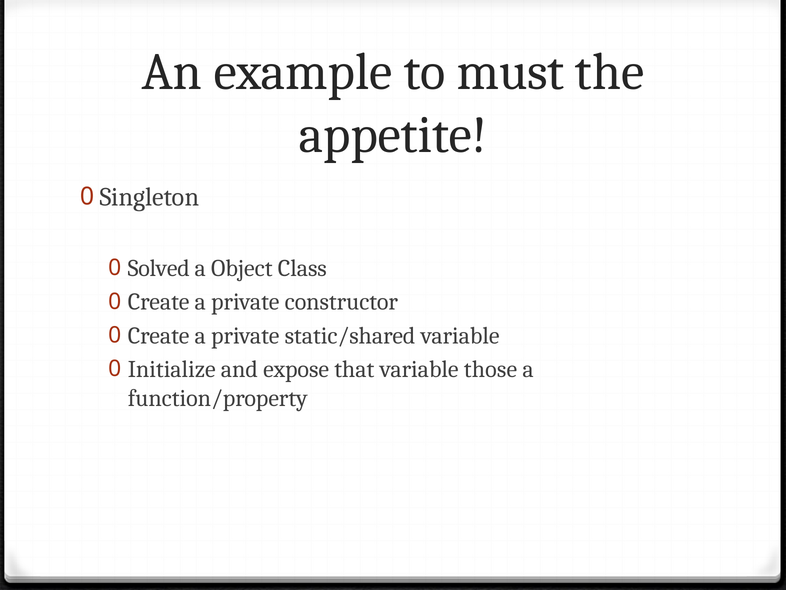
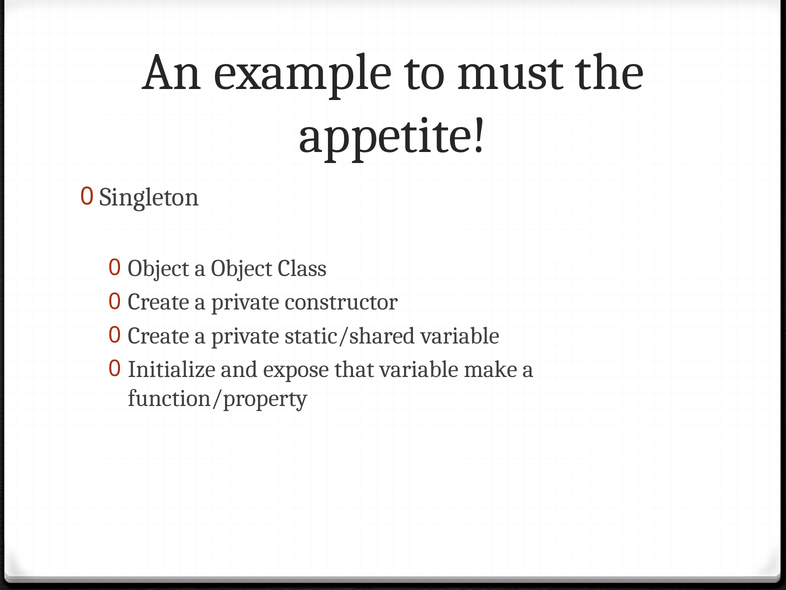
Solved: Solved -> Object (159, 268)
those: those -> make (491, 369)
